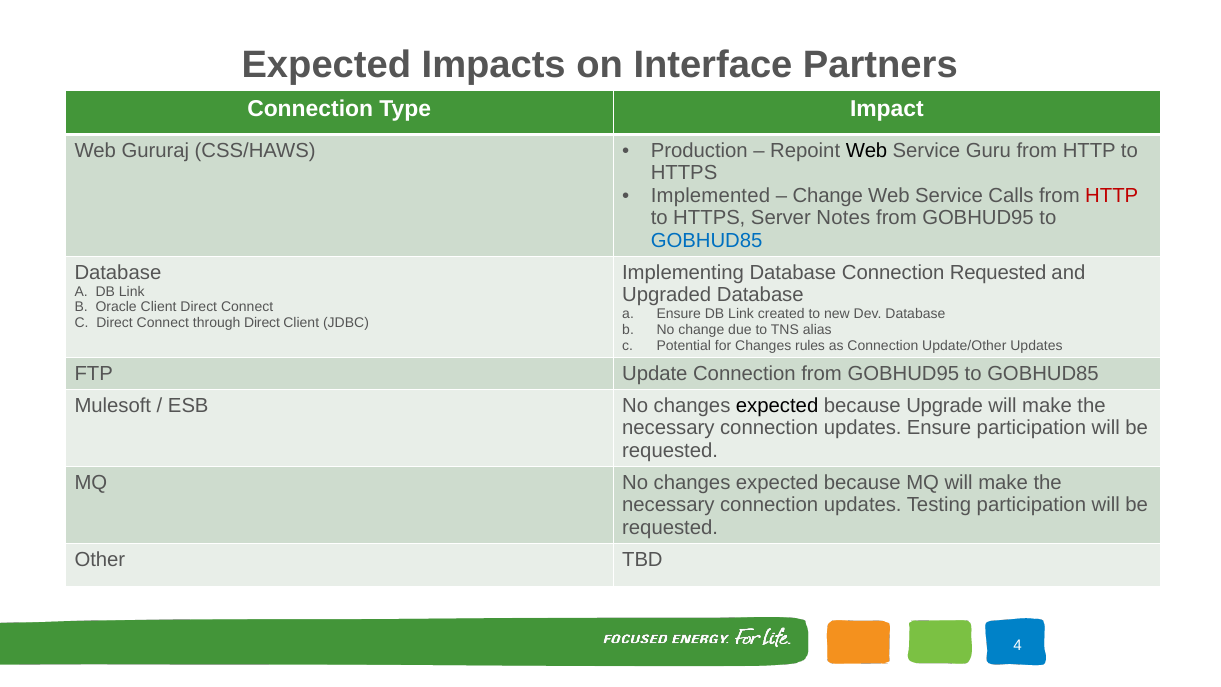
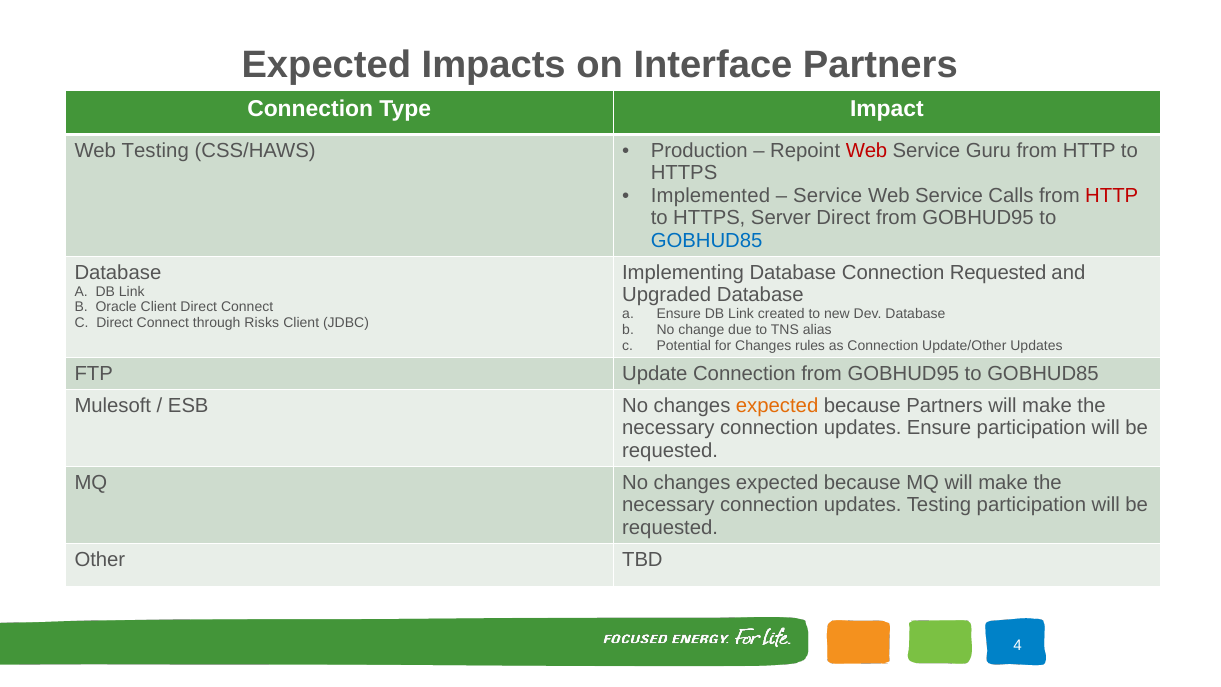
Web Gururaj: Gururaj -> Testing (155, 150)
Web colour: black -> red (867, 150)
Change: Change -> Service (828, 196)
Server Notes: Notes -> Direct (843, 218)
through Direct: Direct -> Risks (262, 323)
expected colour: black -> orange (777, 405)
because Upgrade: Upgrade -> Partners (945, 405)
